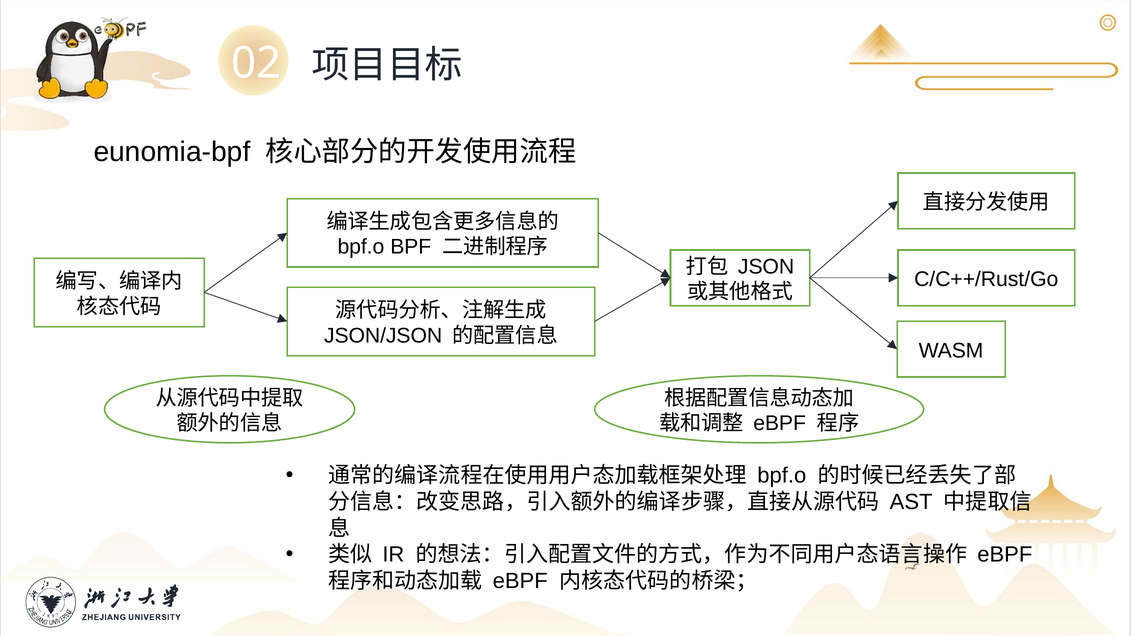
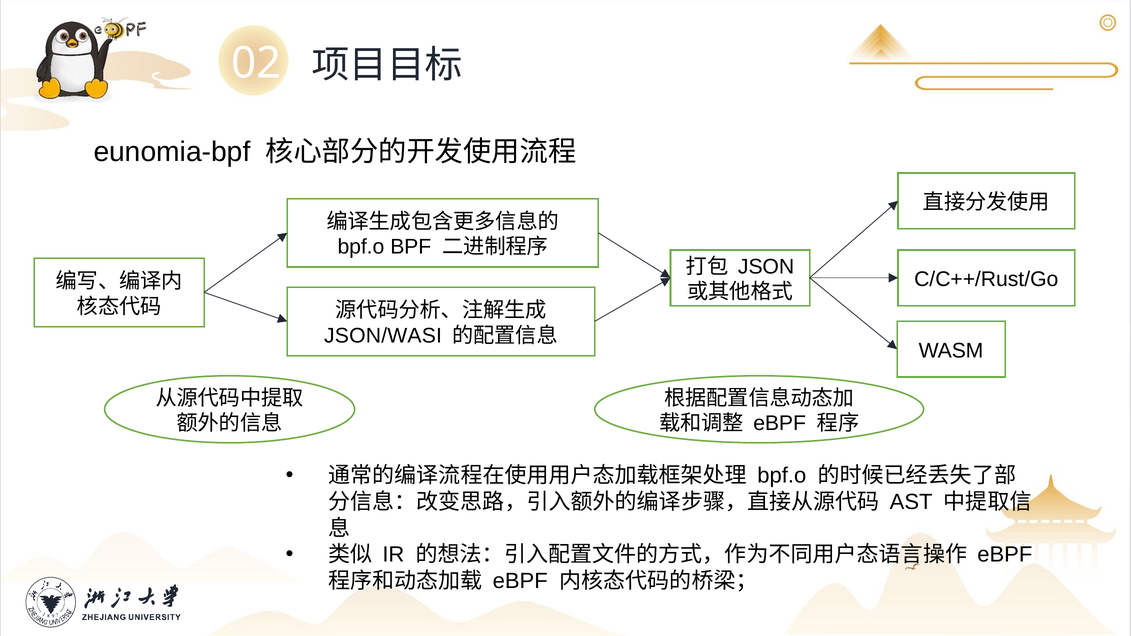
JSON/JSON: JSON/JSON -> JSON/WASI (383, 336)
